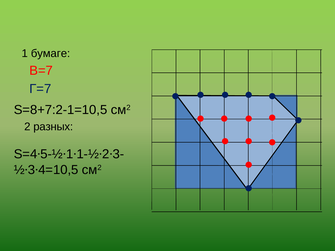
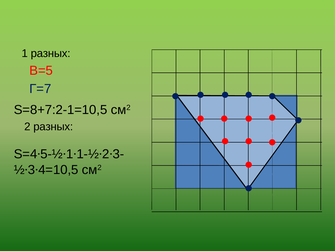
1 бумаге: бумаге -> разных (51, 54)
В=7: В=7 -> В=5 (41, 71)
